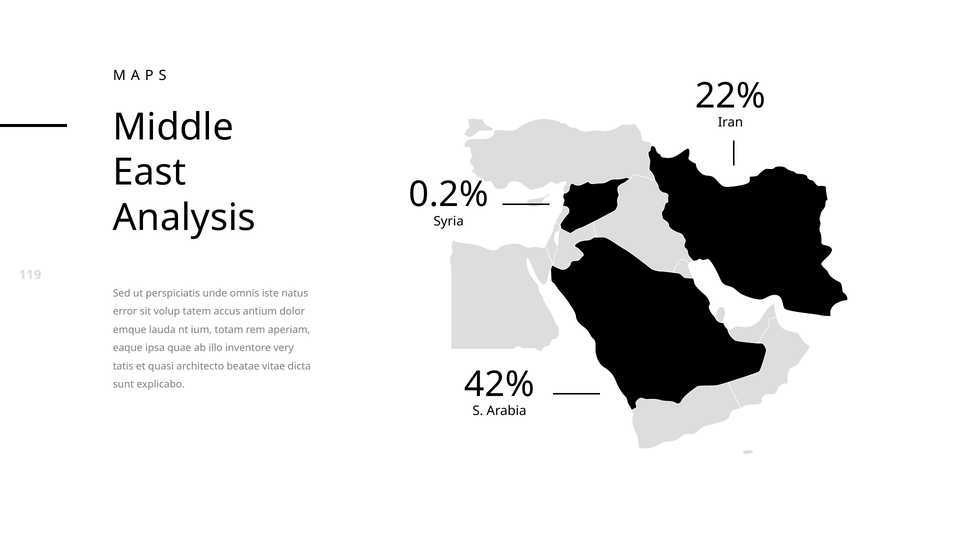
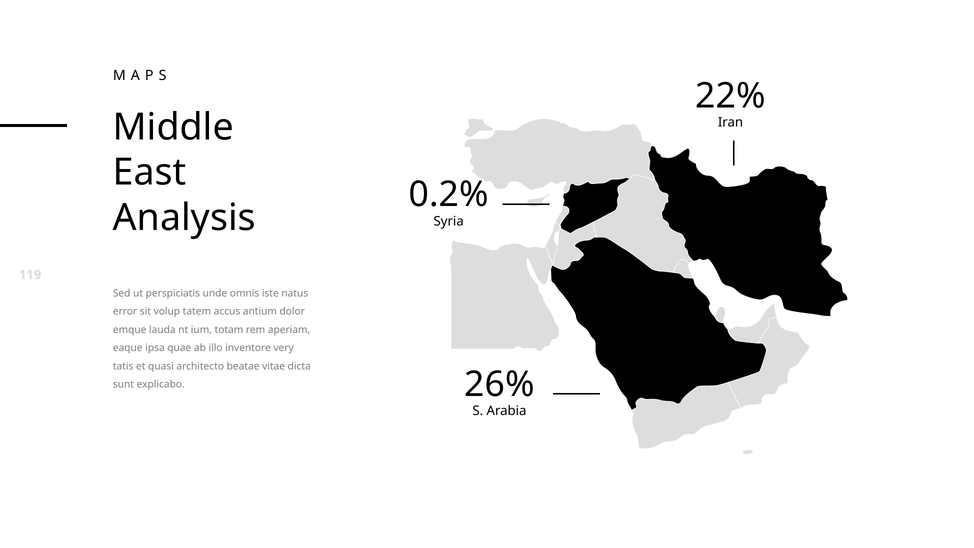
42%: 42% -> 26% (500, 384)
